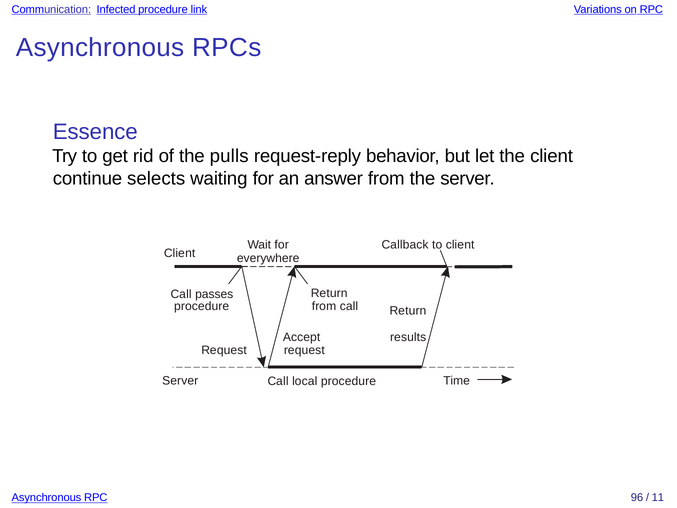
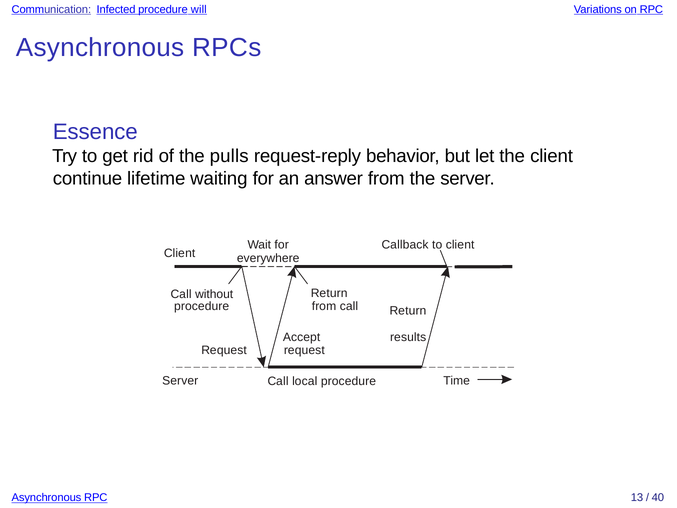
link: link -> will (199, 9)
selects: selects -> lifetime (156, 179)
passes: passes -> without (214, 294)
96: 96 -> 13 (637, 498)
11: 11 -> 40 (658, 498)
